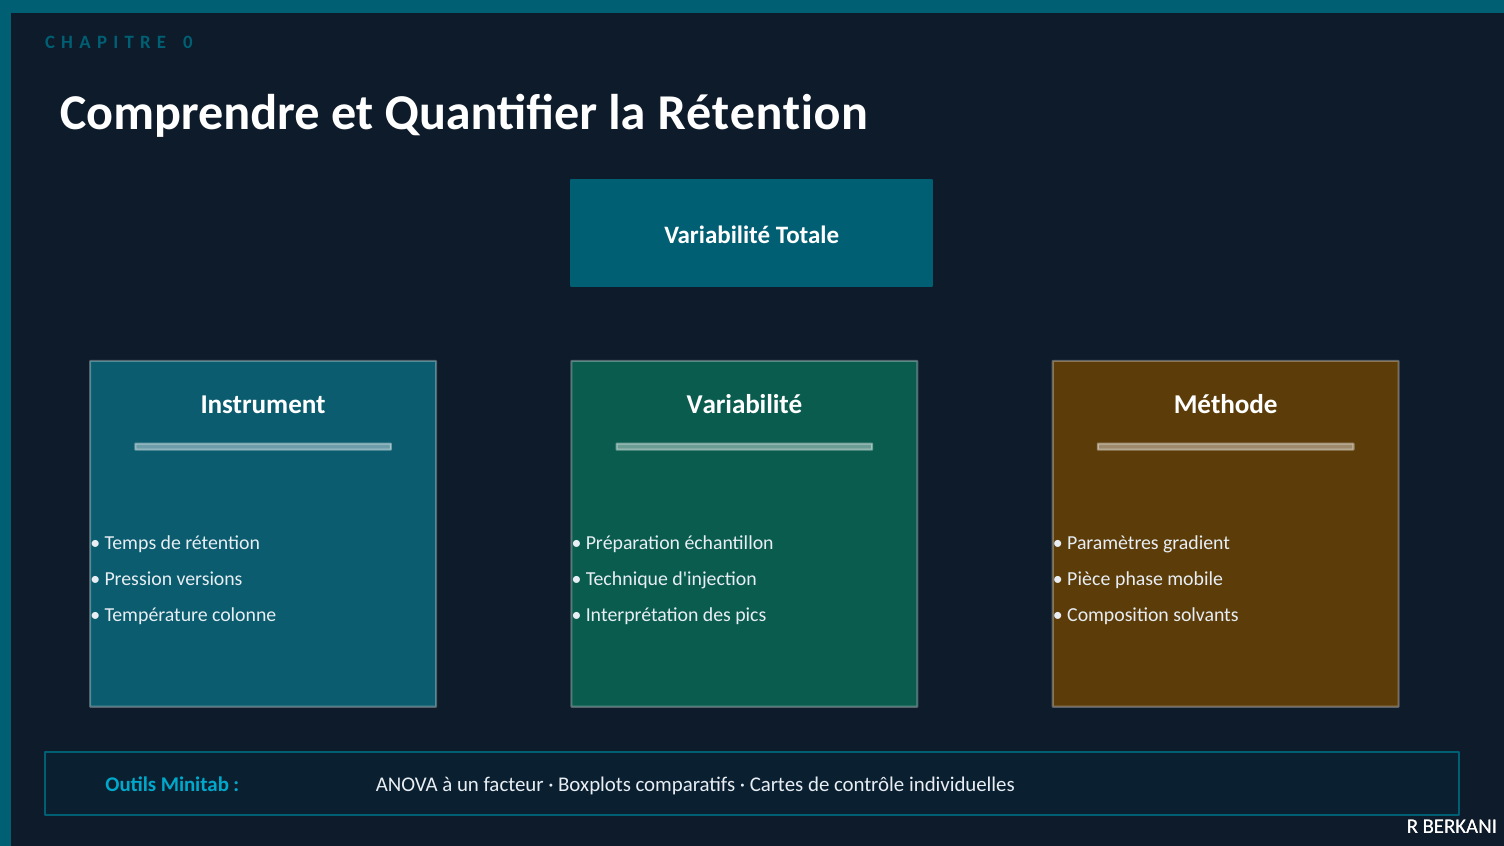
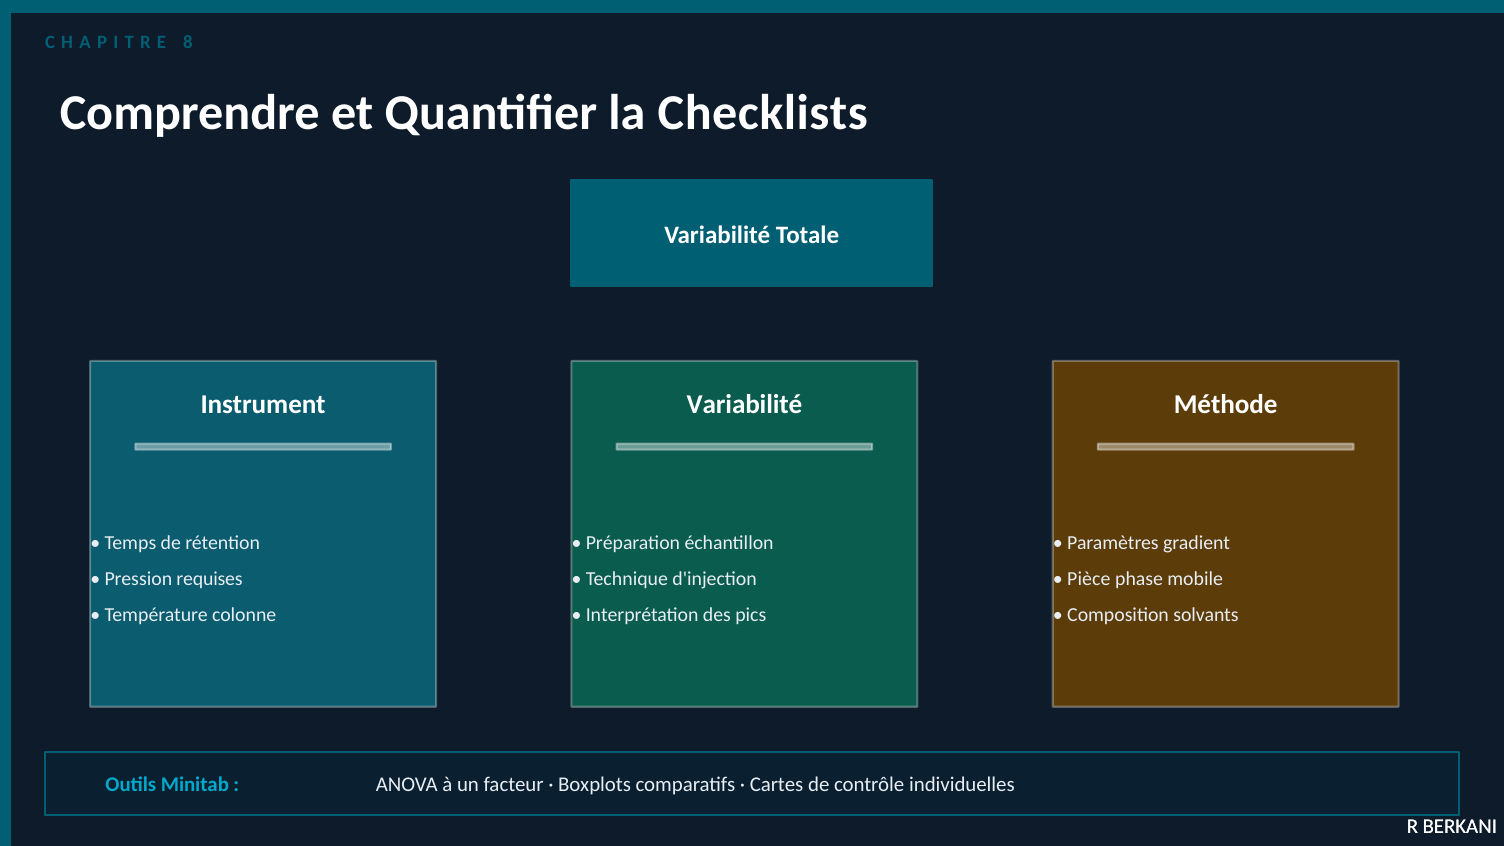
0: 0 -> 8 (188, 42)
la Rétention: Rétention -> Checklists (763, 113)
versions: versions -> requises (210, 579)
